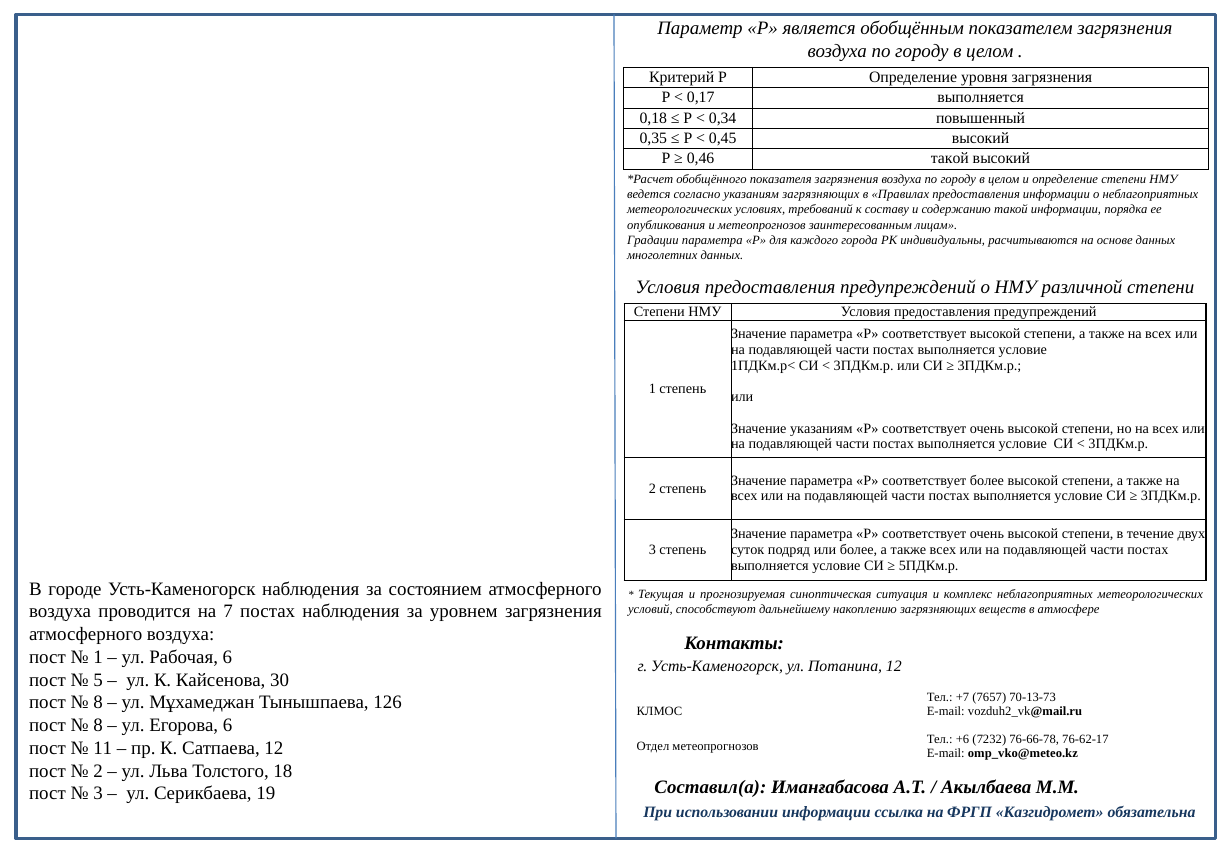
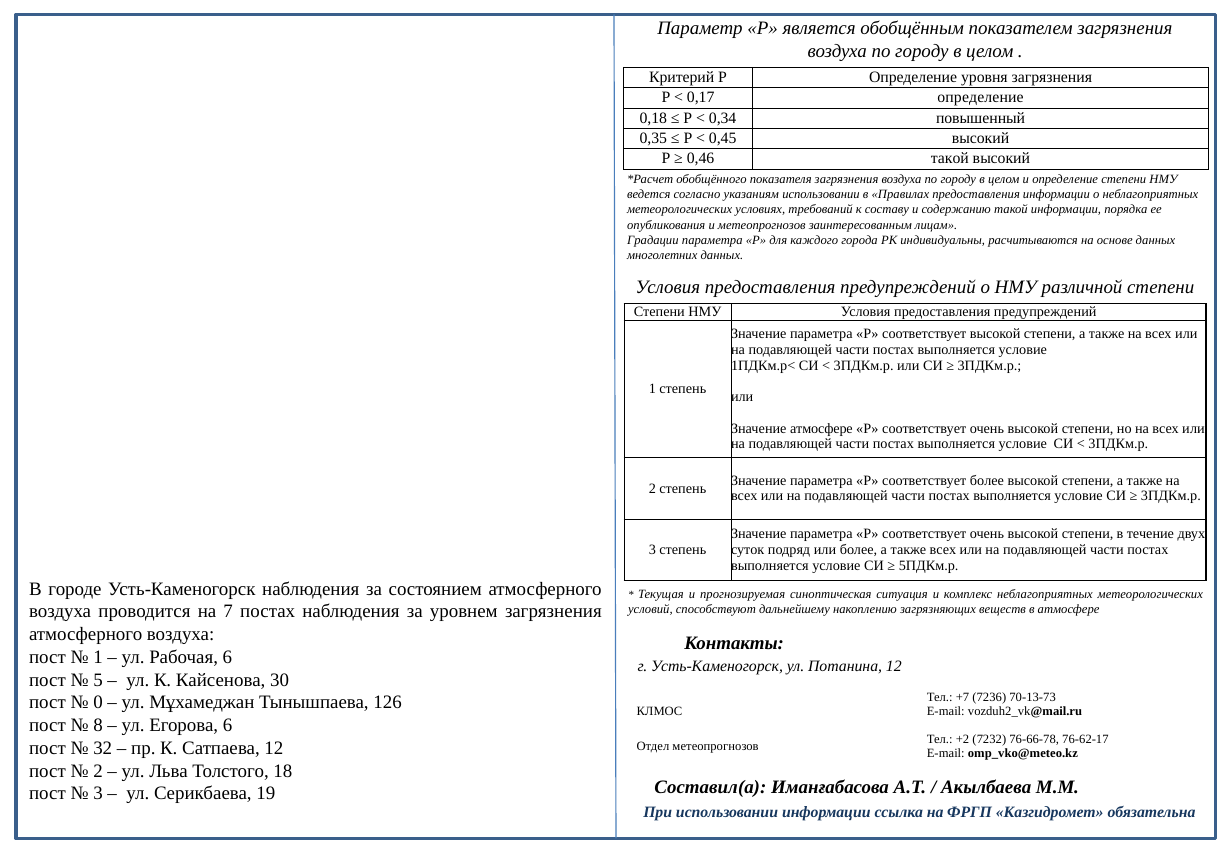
0,17 выполняется: выполняется -> определение (981, 98)
указаниям загрязняющих: загрязняющих -> использовании (821, 195)
Значение указаниям: указаниям -> атмосфере (821, 428)
7657: 7657 -> 7236 (989, 697)
8: 8 -> 0 (98, 702)
+6: +6 -> +2 (963, 739)
11: 11 -> 32 (103, 748)
